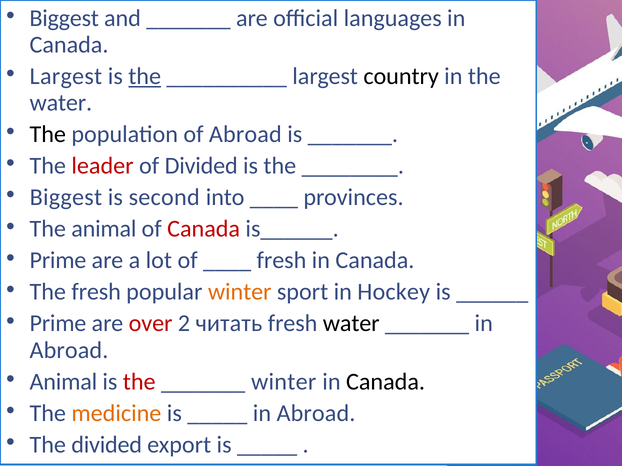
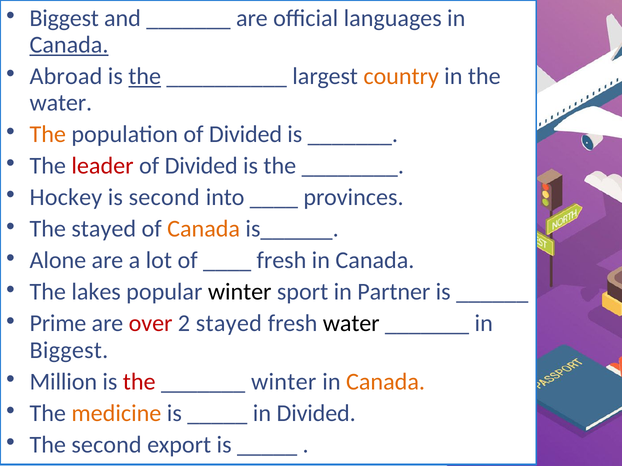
Canada underline: none -> present (69, 45)
Largest: Largest -> Abroad (66, 76)
country colour: black -> orange (401, 76)
The colour: black -> orange (48, 134)
population of Abroad: Abroad -> Divided (246, 134)
Biggest: Biggest -> Hockey (66, 198)
The animal: animal -> stayed (104, 229)
Canada colour: red -> orange (204, 229)
Prime: Prime -> Alone (58, 261)
The fresh: fresh -> lakes (96, 292)
winter colour: orange -> black (240, 292)
Hockey: Hockey -> Partner (394, 292)
2 читать: читать -> stayed (229, 324)
Abroad: Abroad -> Biggest (69, 350)
Animal: Animal -> Million (63, 382)
Canada colour: black -> orange (386, 382)
Abroad: Abroad -> Divided (316, 414)
The divided: divided -> second (107, 445)
